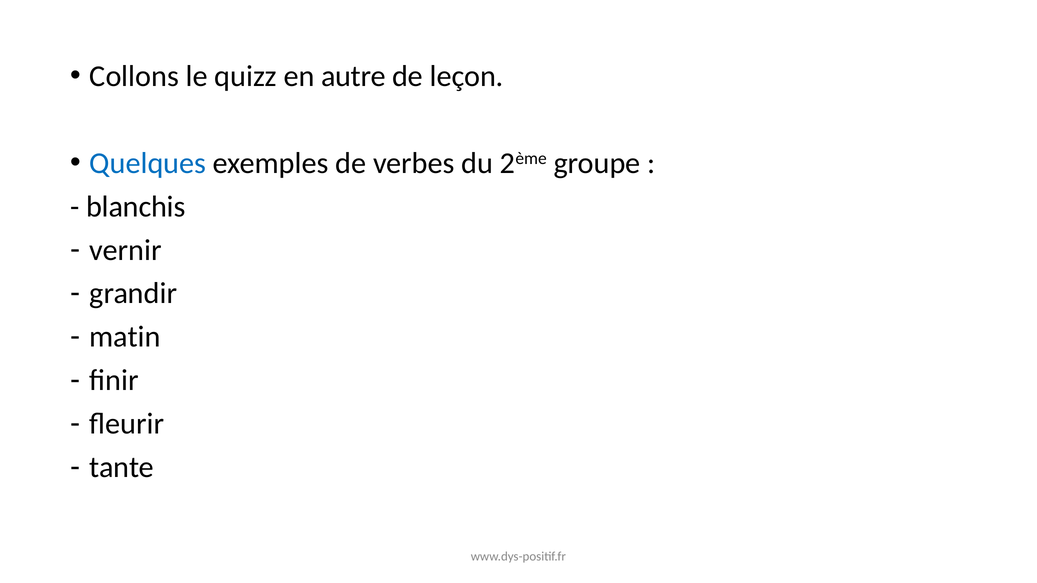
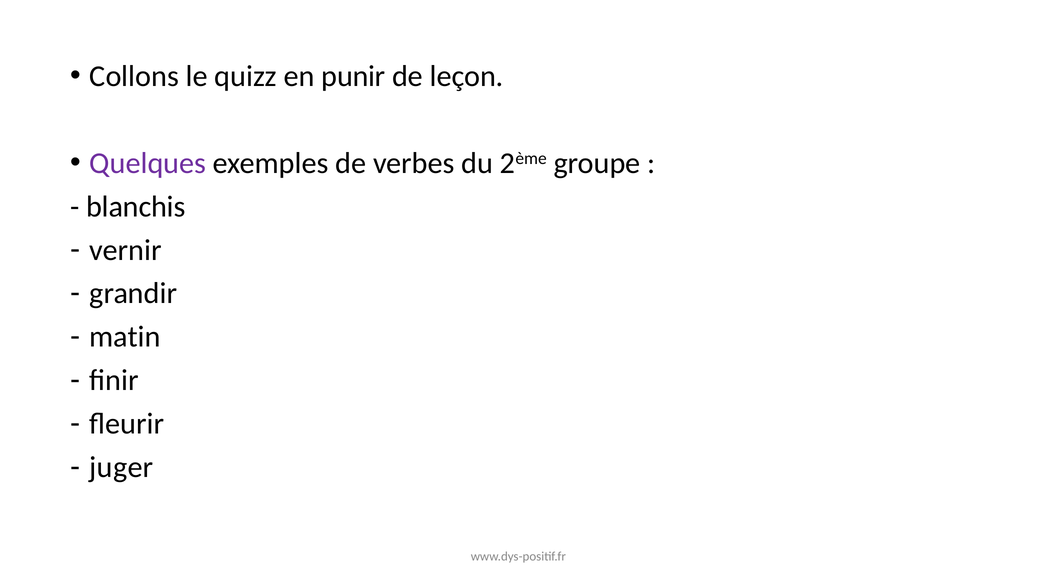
autre: autre -> punir (353, 76)
Quelques colour: blue -> purple (148, 163)
tante: tante -> juger (121, 468)
